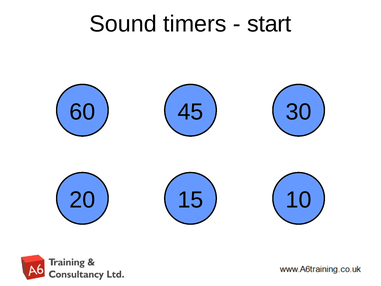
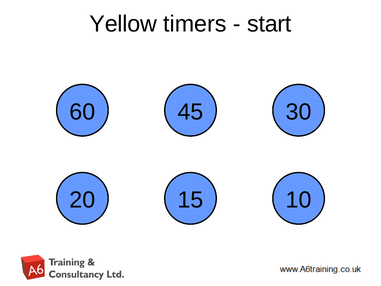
Sound: Sound -> Yellow (123, 24)
